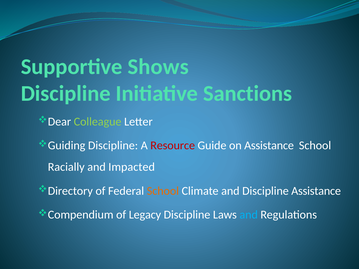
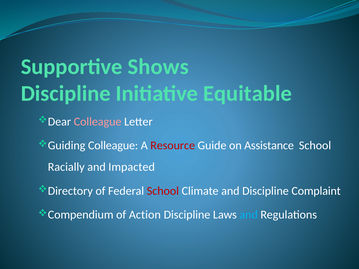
Sanctions: Sanctions -> Equitable (247, 94)
Colleague colour: light green -> pink (98, 122)
Discipline: Discipline -> Colleague (113, 146)
School colour: orange -> red (163, 191)
Discipline Assistance: Assistance -> Complaint (316, 191)
Legacy: Legacy -> Action (145, 215)
